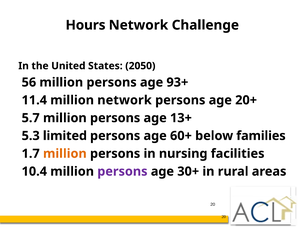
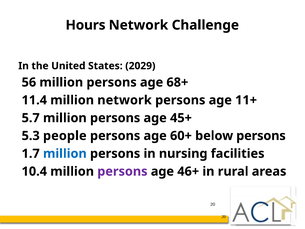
2050: 2050 -> 2029 (140, 66)
93+: 93+ -> 68+ (177, 82)
20+: 20+ -> 11+ (246, 100)
13+: 13+ -> 45+ (181, 118)
limited: limited -> people (65, 136)
below families: families -> persons (261, 136)
million colour: orange -> blue (65, 153)
30+: 30+ -> 46+ (188, 171)
